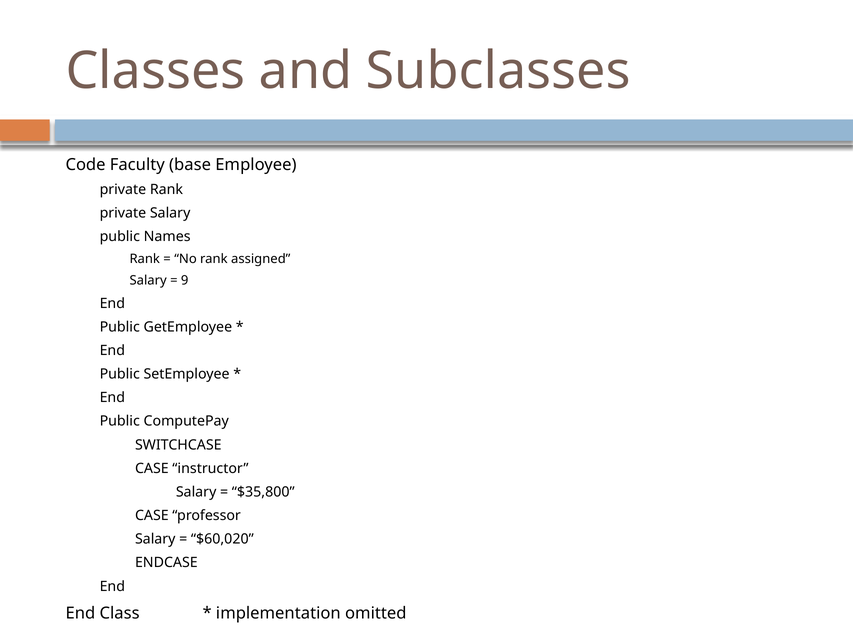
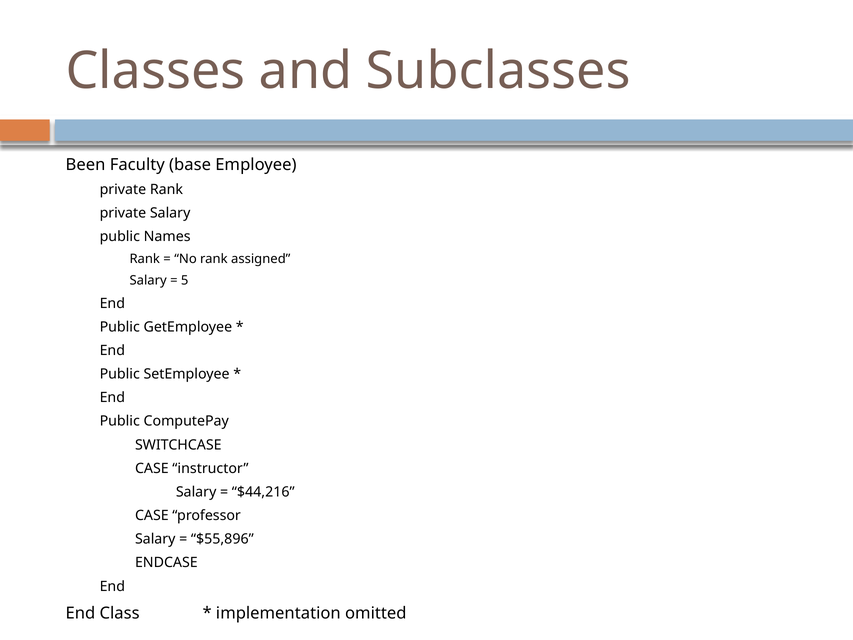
Code: Code -> Been (85, 165)
9: 9 -> 5 (185, 280)
$35,800: $35,800 -> $44,216 (263, 492)
$60,020: $60,020 -> $55,896 (222, 539)
